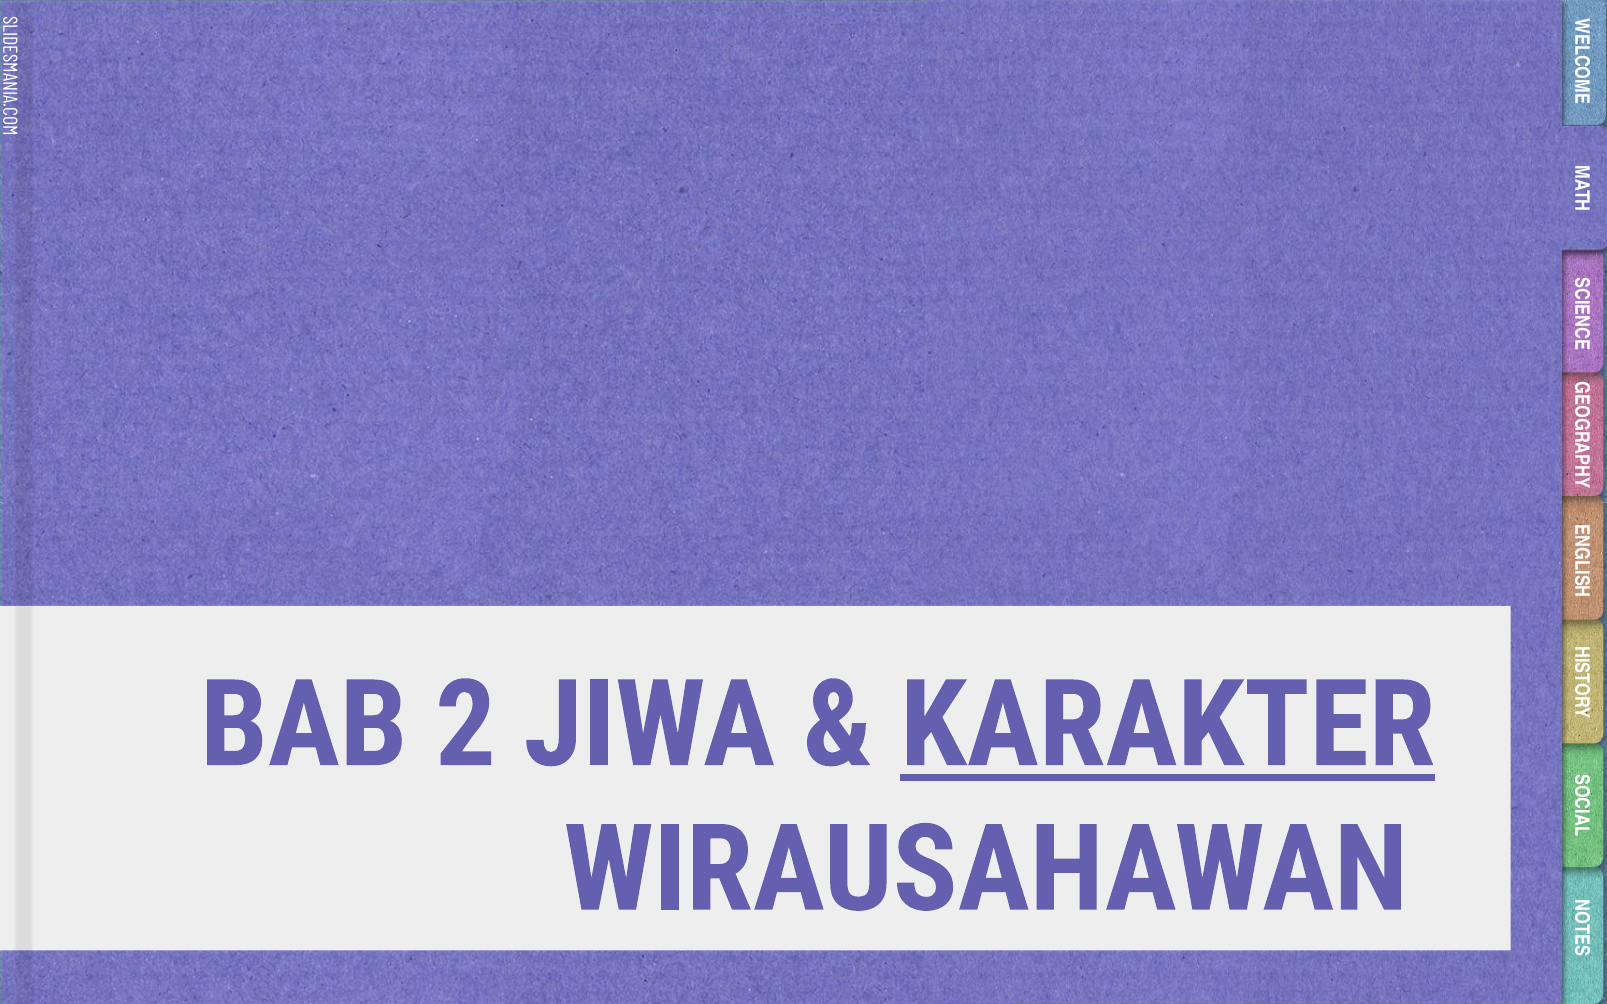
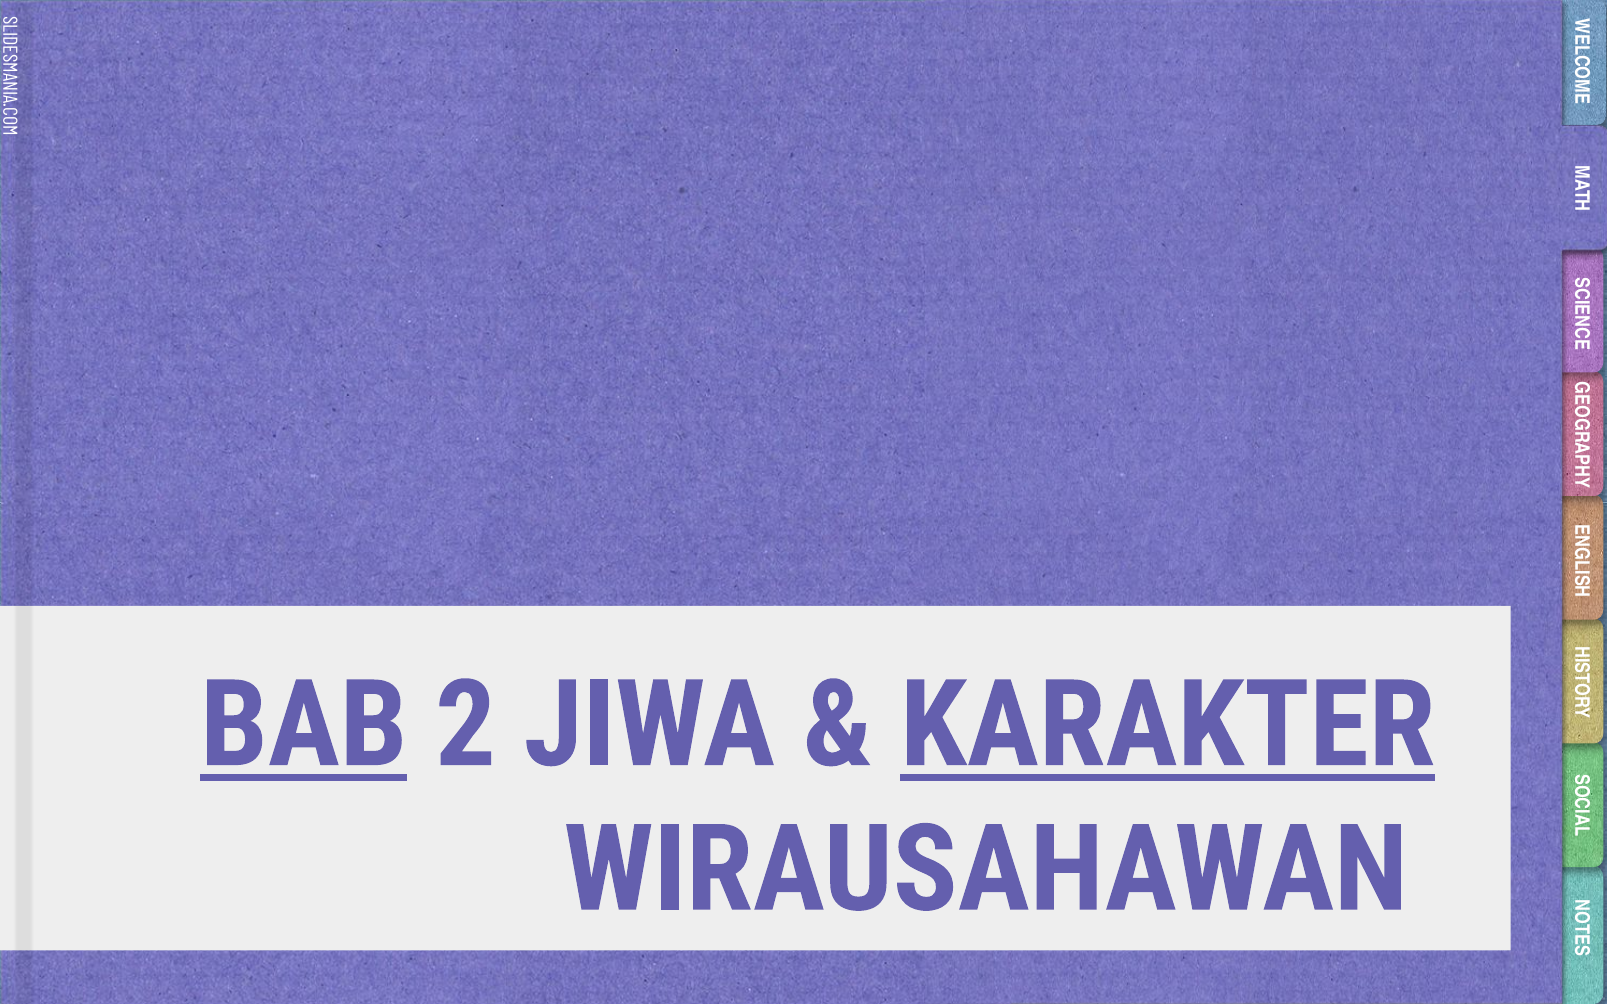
BAB underline: none -> present (304, 726)
